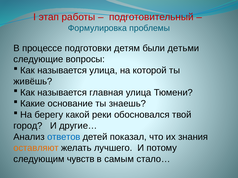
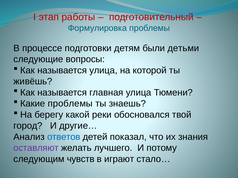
Какие основание: основание -> проблемы (70, 104)
оставляют colour: orange -> purple (36, 148)
самым: самым -> играют (119, 159)
